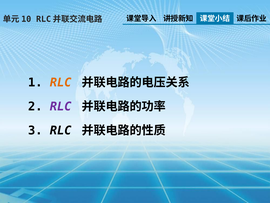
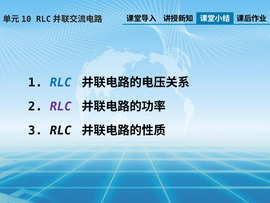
RLC colour: orange -> blue (61, 82)
